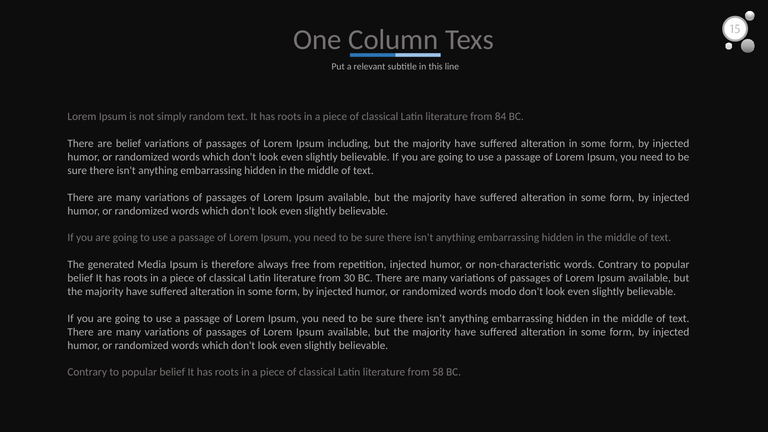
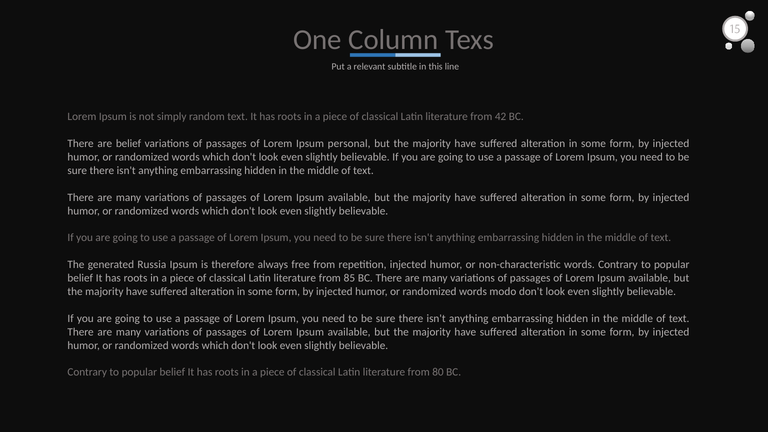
84: 84 -> 42 (501, 117)
including: including -> personal (349, 144)
Media: Media -> Russia (152, 265)
30: 30 -> 85 (349, 278)
58: 58 -> 80 (438, 372)
